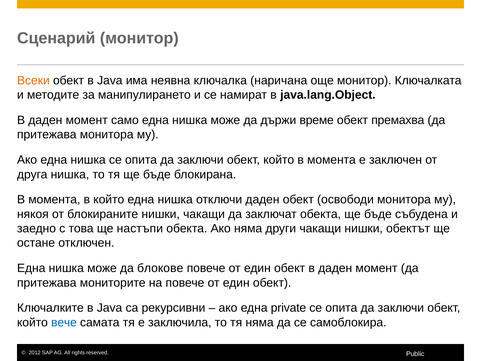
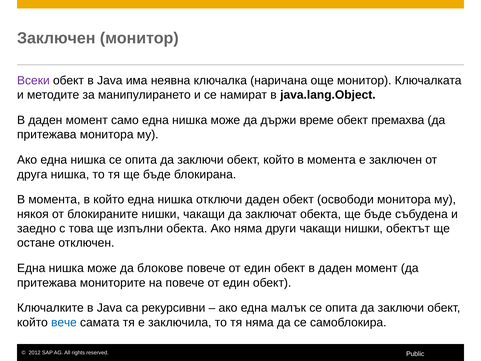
Сценарий: Сценарий -> Заключен (56, 38)
Всеки colour: orange -> purple (33, 80)
настъпи: настъпи -> изпълни (140, 228)
private: private -> малък (288, 308)
